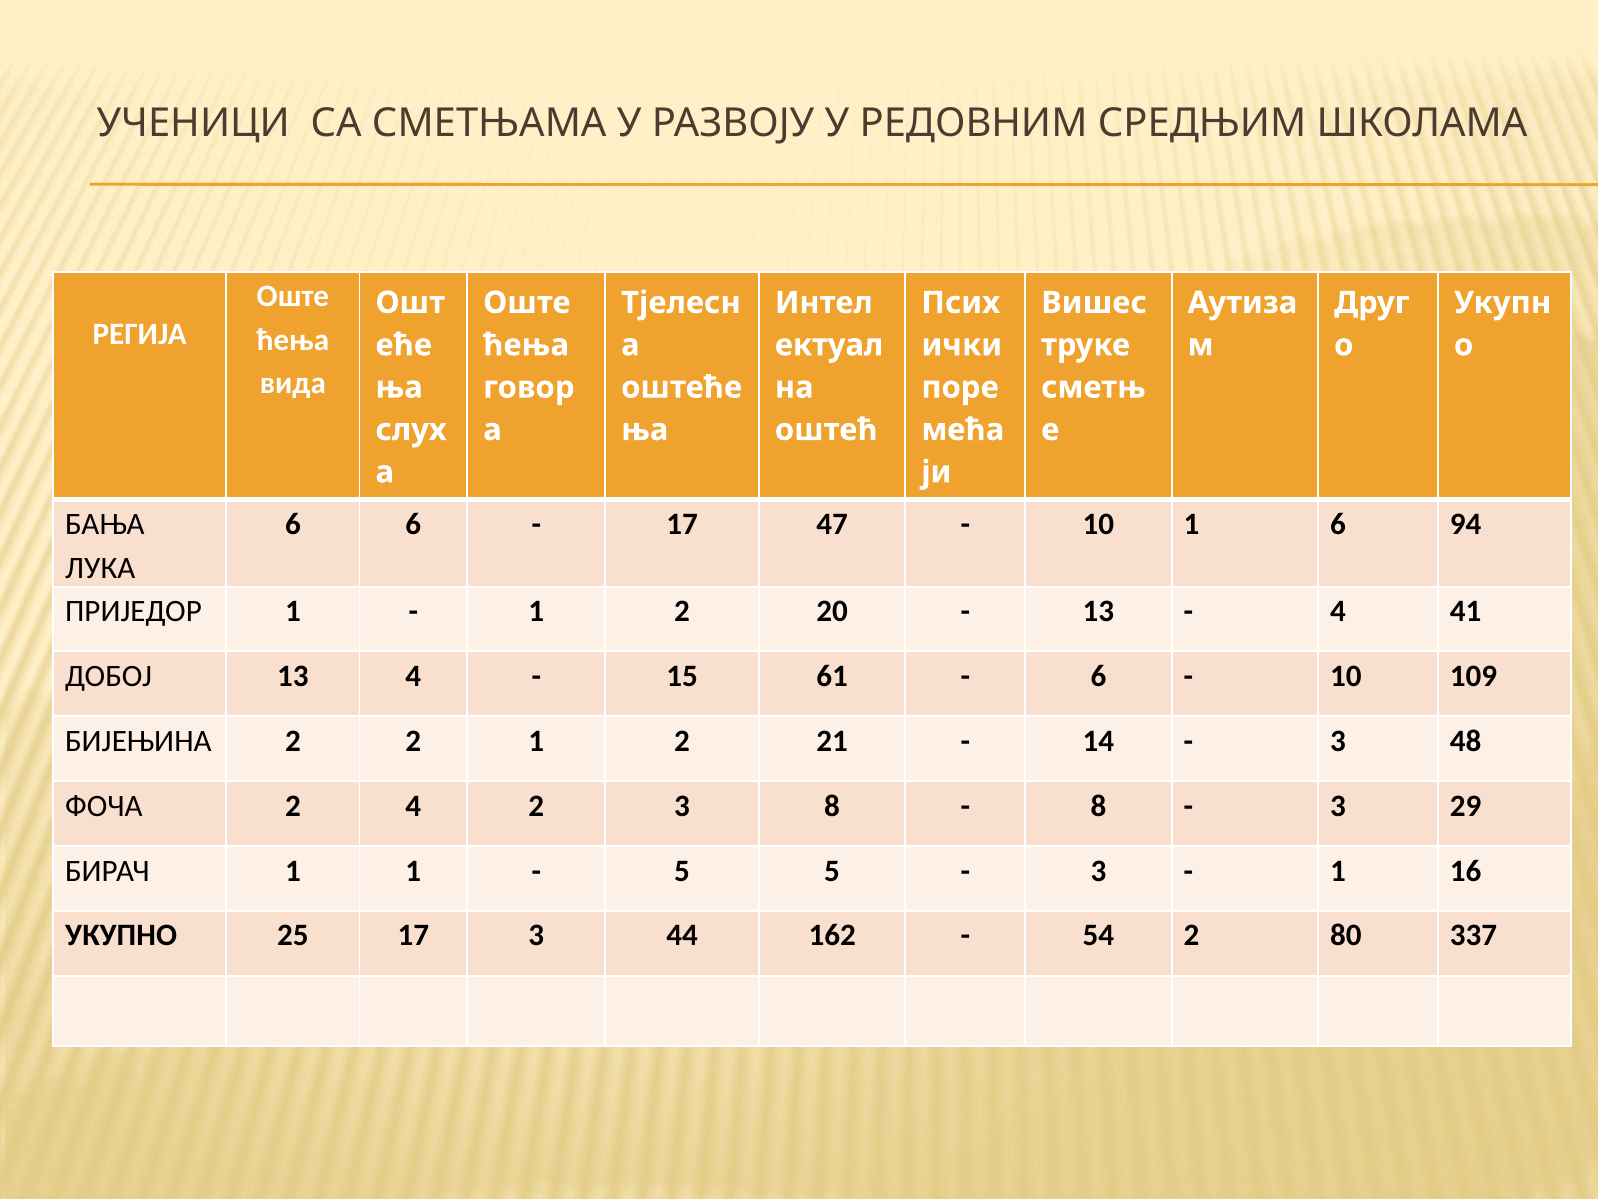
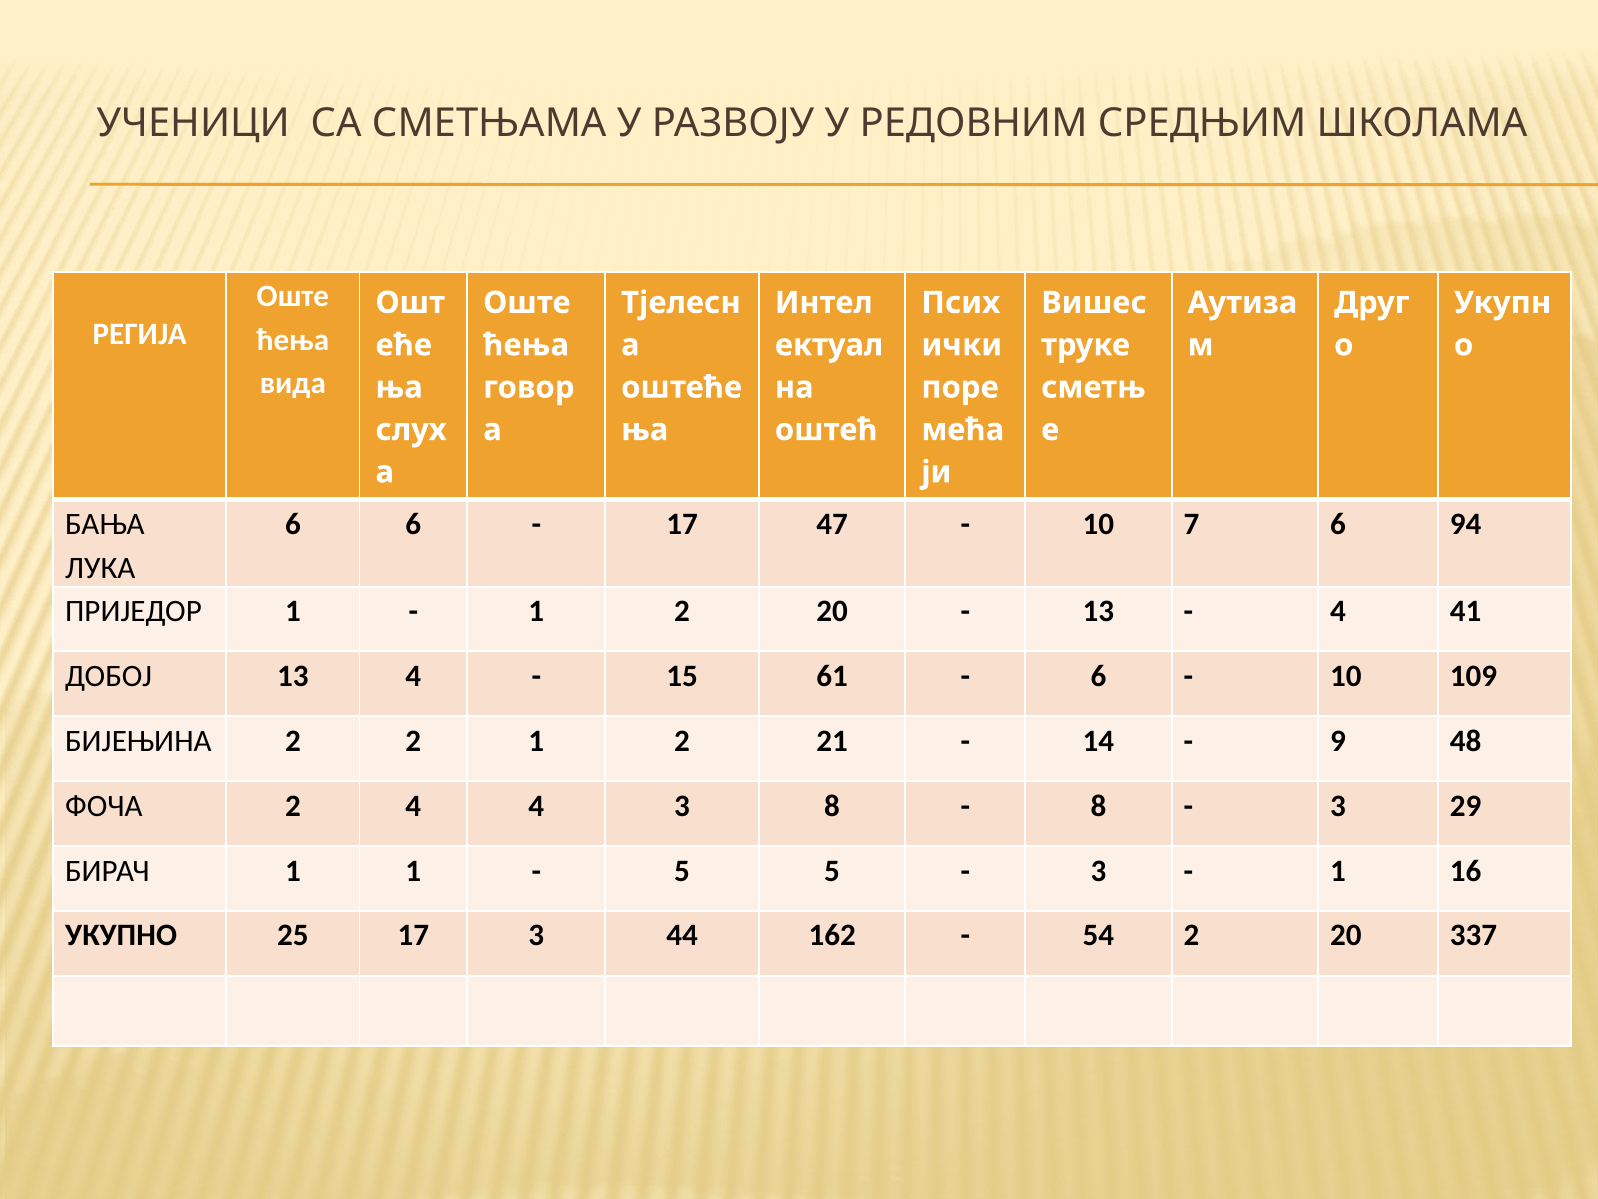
10 1: 1 -> 7 (1191, 524)
3: 3 -> 9 (1338, 741)
4 2: 2 -> 4 (536, 806)
54 2 80: 80 -> 20 (1346, 935)
